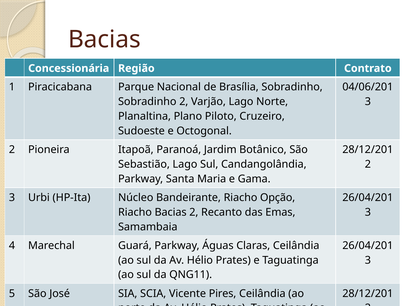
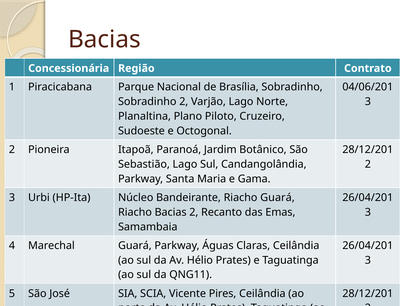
Riacho Opção: Opção -> Guará (278, 198)
